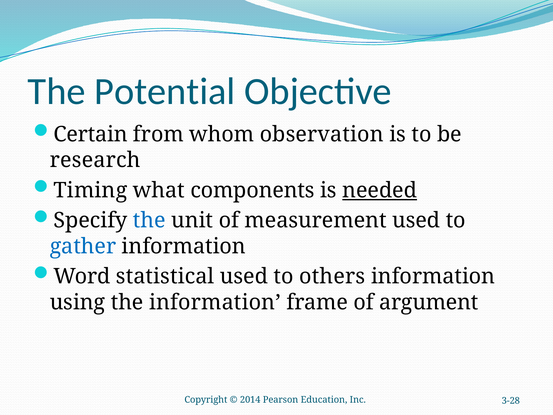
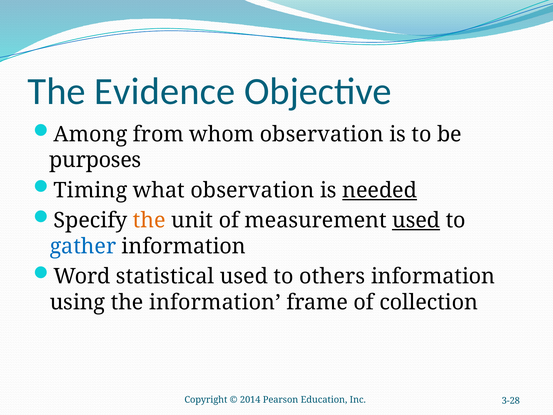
Potential: Potential -> Evidence (165, 91)
Certain: Certain -> Among (90, 134)
research: research -> purposes (95, 160)
what components: components -> observation (252, 190)
the colour: blue -> orange (149, 220)
used underline: none -> present (416, 220)
argument: argument -> collection (429, 302)
